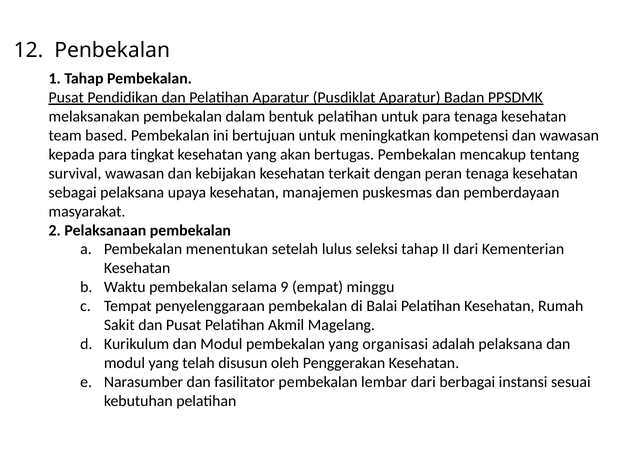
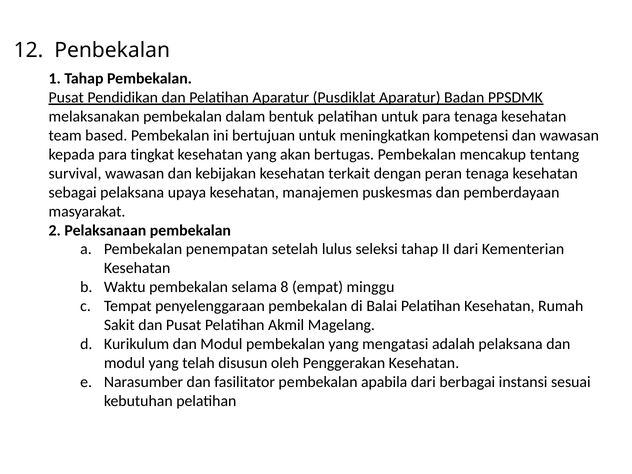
menentukan: menentukan -> penempatan (227, 249)
9: 9 -> 8 (284, 287)
organisasi: organisasi -> mengatasi (395, 344)
lembar: lembar -> apabila (384, 382)
